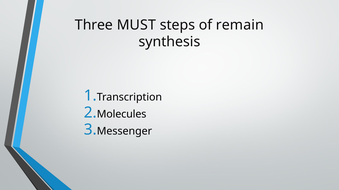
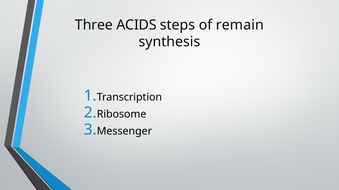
MUST: MUST -> ACIDS (136, 25)
Molecules: Molecules -> Ribosome (122, 115)
